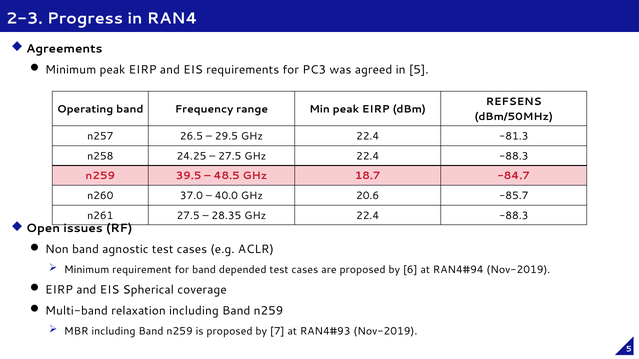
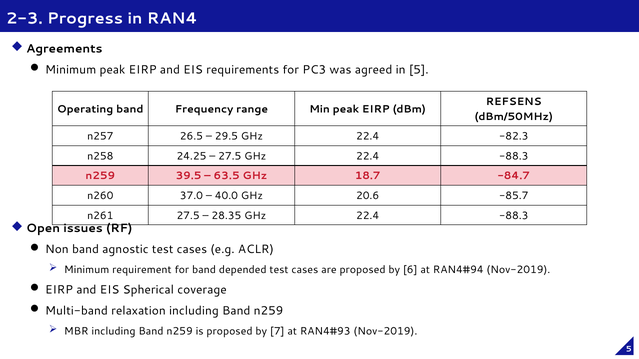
-81.3: -81.3 -> -82.3 (514, 137)
48.5: 48.5 -> 63.5 (227, 176)
